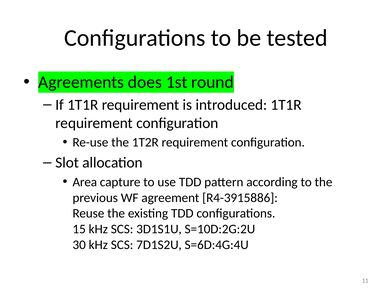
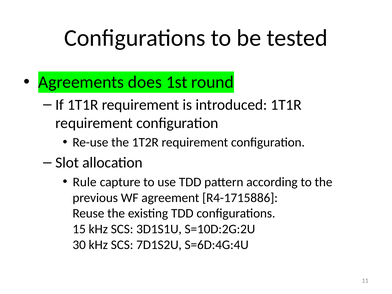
Area: Area -> Rule (85, 182)
R4-3915886: R4-3915886 -> R4-1715886 (240, 198)
